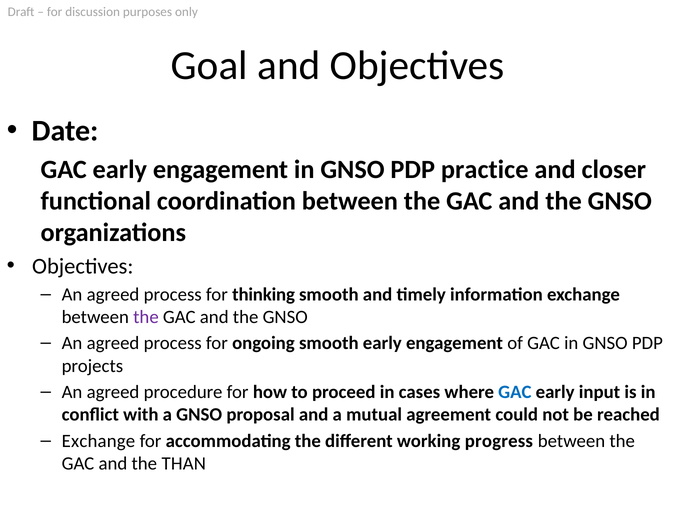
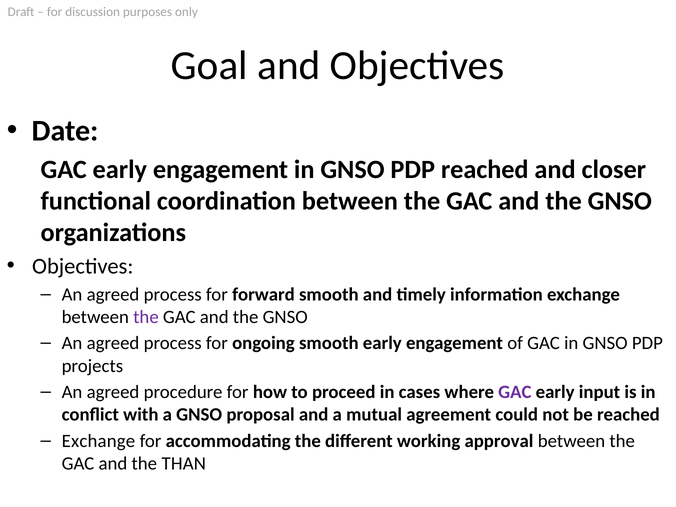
PDP practice: practice -> reached (485, 169)
thinking: thinking -> forward (263, 294)
GAC colour: blue -> purple (515, 392)
progress: progress -> approval (499, 441)
